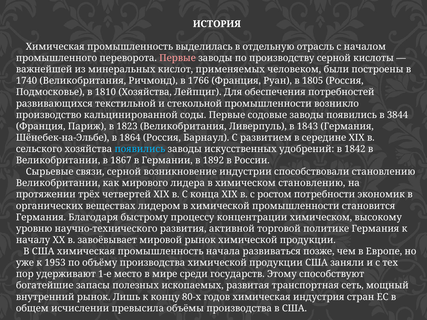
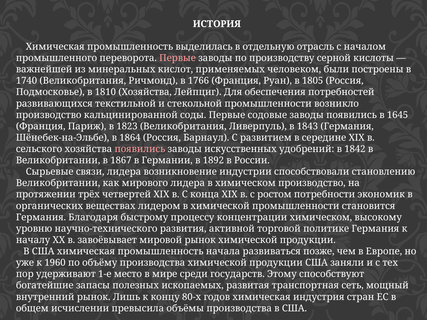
3844: 3844 -> 1645 (398, 115)
появились colour: light blue -> pink (140, 149)
связи серной: серной -> лидера (124, 172)
химическом становлению: становлению -> производство (312, 183)
1953: 1953 -> 1960 (55, 263)
